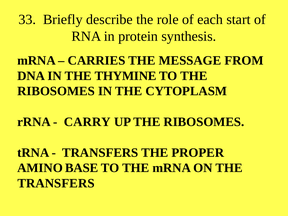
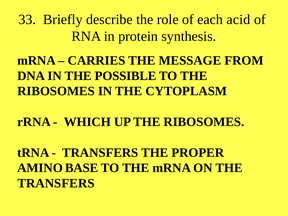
start: start -> acid (238, 19)
THYMINE: THYMINE -> POSSIBLE (126, 76)
CARRY: CARRY -> WHICH (87, 122)
